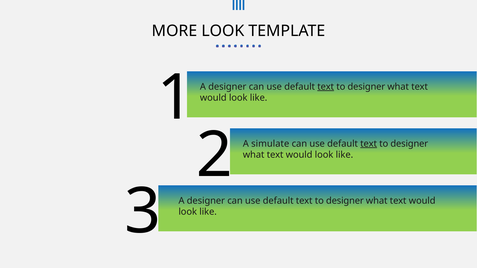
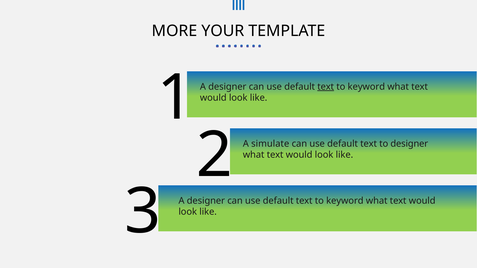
MORE LOOK: LOOK -> YOUR (223, 31)
designer: designer -> keyword (366, 87)
text underline: present -> none (369, 144)
designer: designer -> keyword (345, 201)
